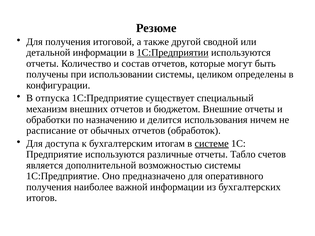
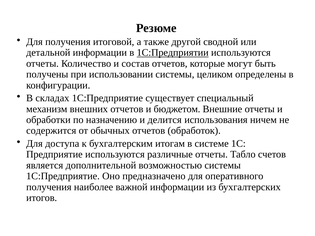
отпуска: отпуска -> складах (52, 98)
расписание: расписание -> содержится (51, 131)
системе underline: present -> none (212, 144)
